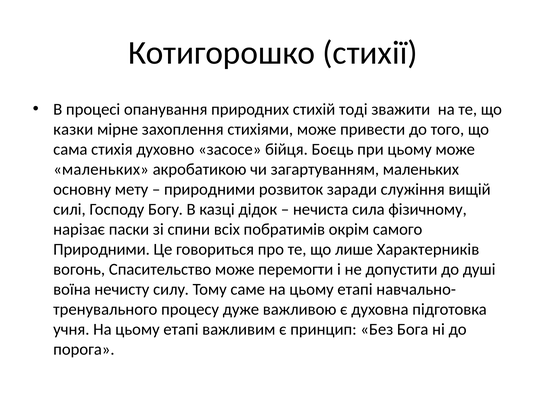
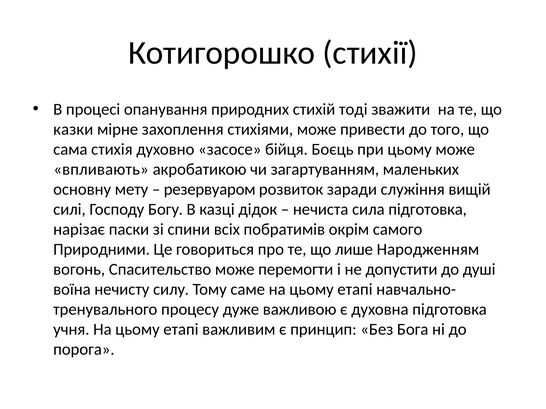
маленьких: маленьких -> впливають (101, 169)
природними: природними -> резервуаром (210, 190)
сила фізичному: фізичному -> підготовка (428, 210)
Характерників: Характерників -> Народженням (428, 250)
